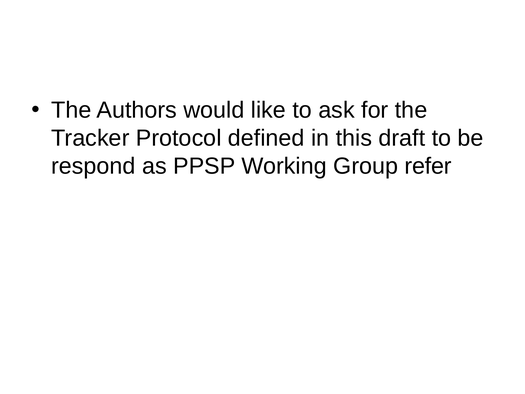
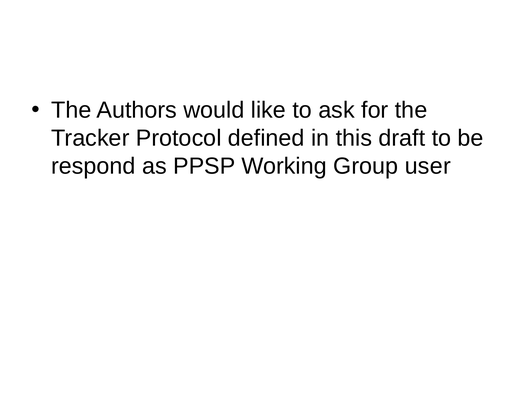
refer: refer -> user (428, 166)
